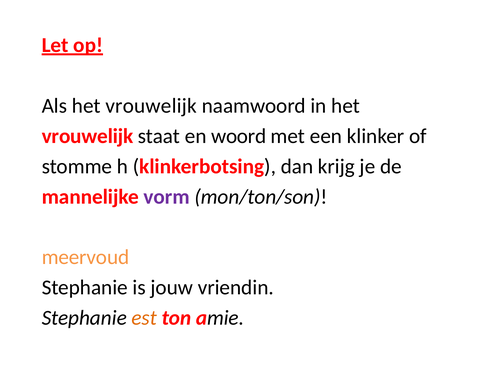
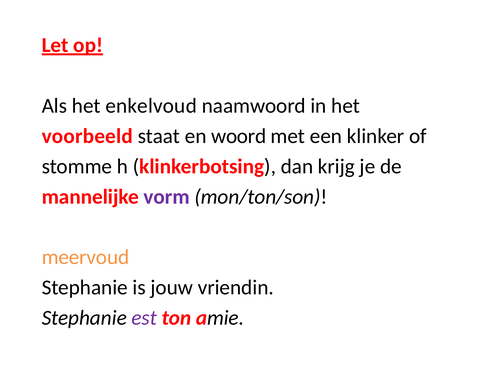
Als het vrouwelijk: vrouwelijk -> enkelvoud (151, 106)
vrouwelijk: vrouwelijk -> voorbeeld (87, 136)
est colour: orange -> purple (144, 318)
